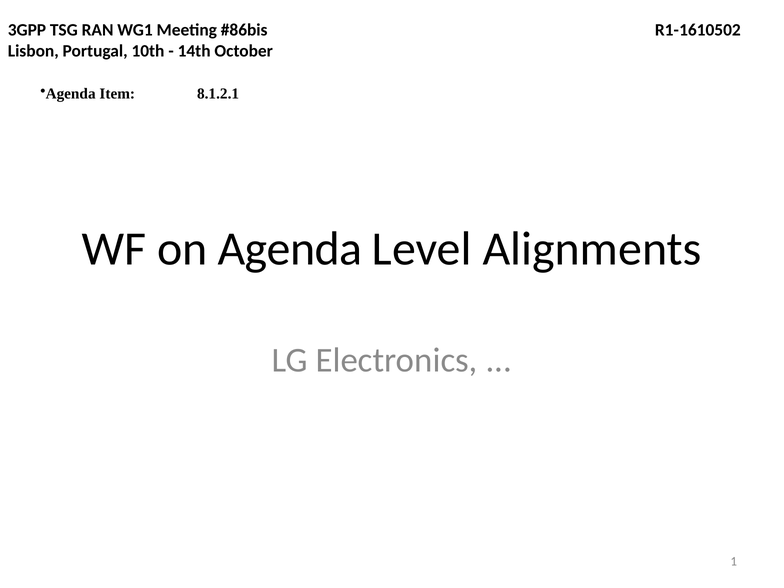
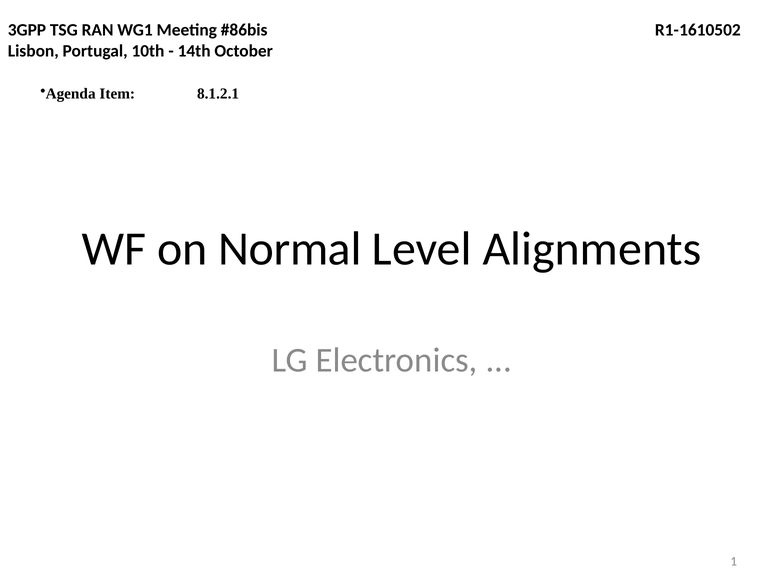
on Agenda: Agenda -> Normal (290, 249)
